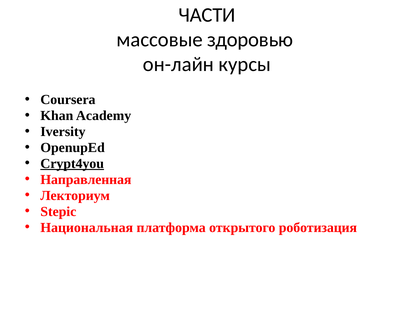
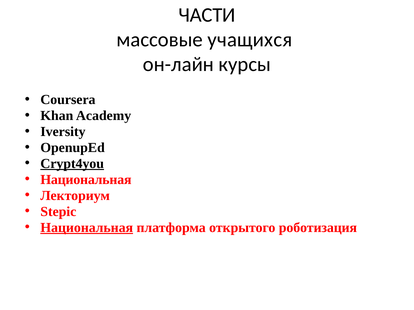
здоровью: здоровью -> учащихся (250, 40)
Направленная: Направленная -> Национальная (86, 180)
Национальная underline: none -> present (87, 228)
